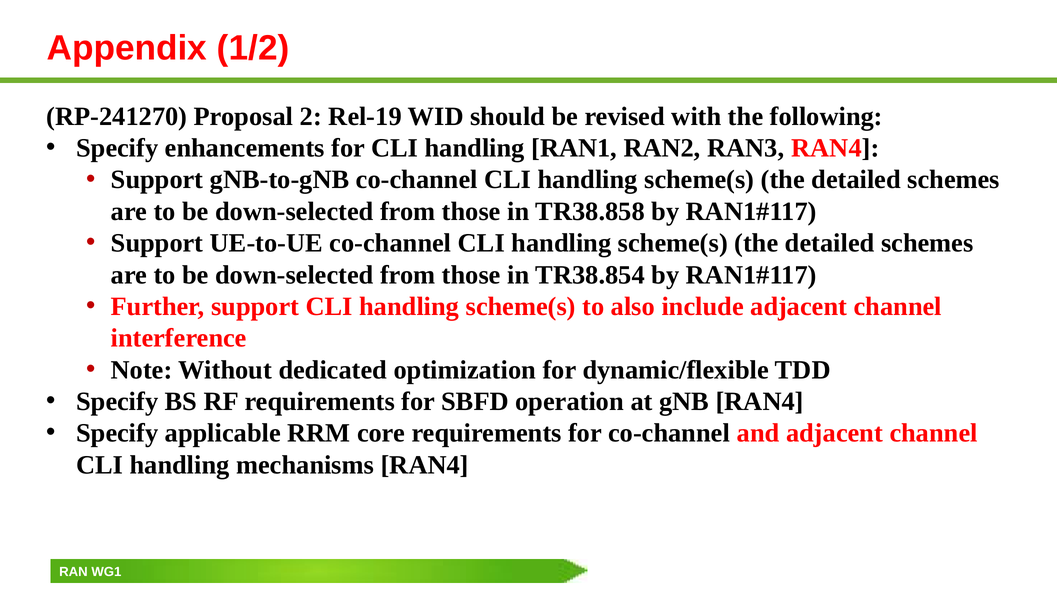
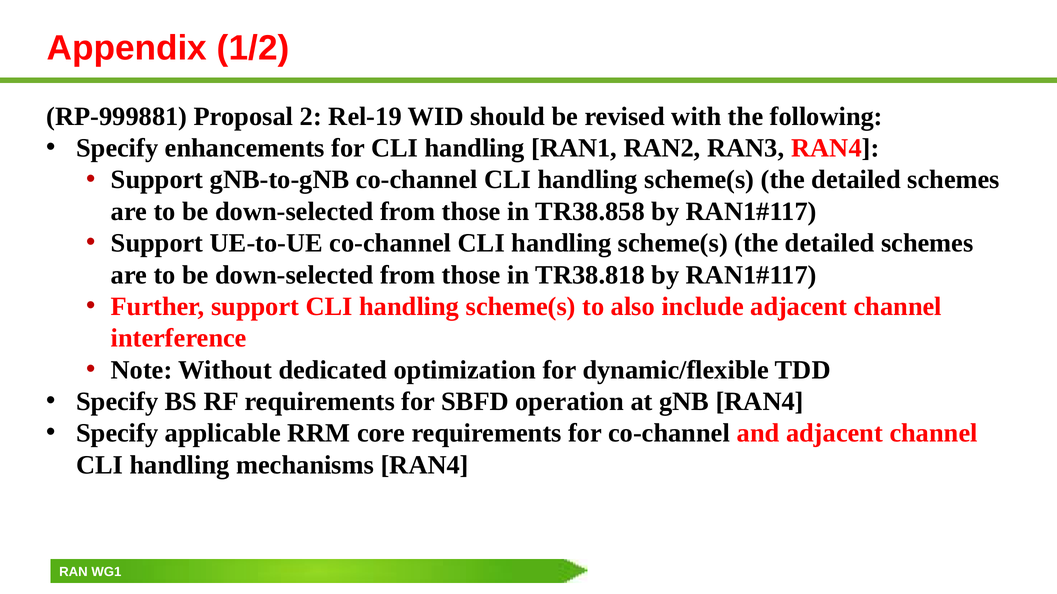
RP-241270: RP-241270 -> RP-999881 (117, 117)
TR38.854: TR38.854 -> TR38.818 (590, 275)
